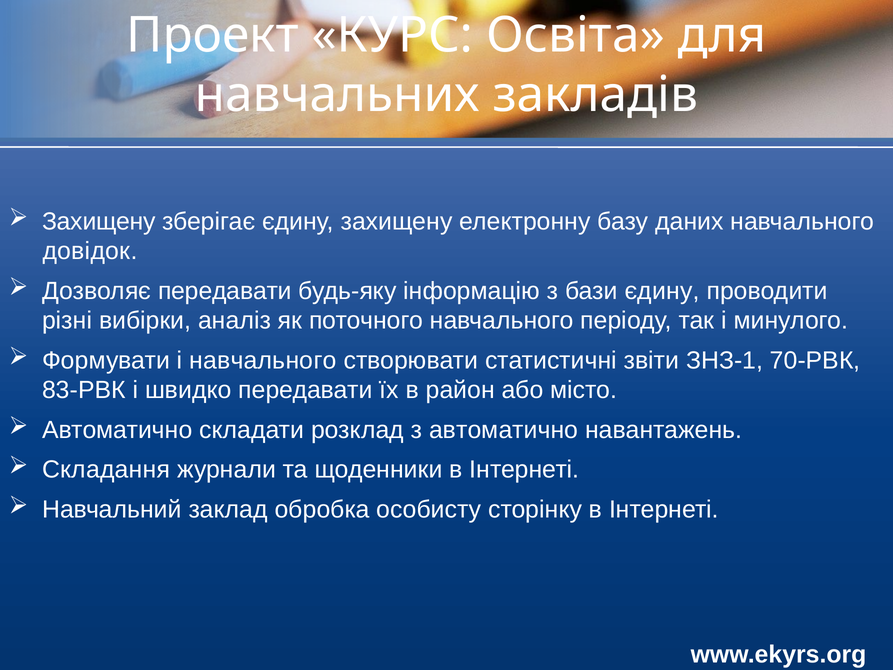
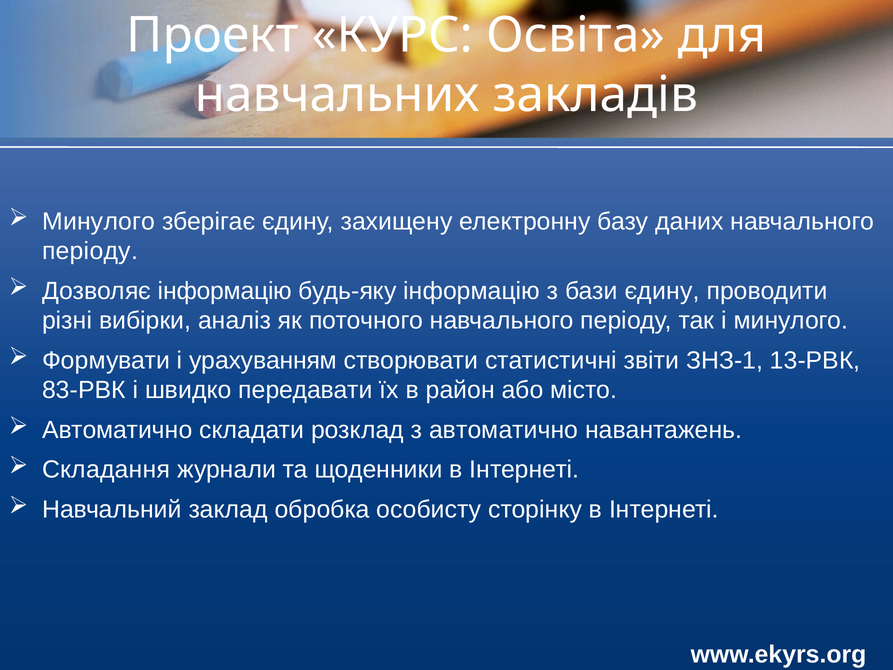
Захищену: Захищену -> Минулого (99, 221)
довідок: довідок -> періоду (90, 251)
Дозволяє передавати: передавати -> інформацію (225, 291)
і навчального: навчального -> урахуванням (263, 360)
70-РВК: 70-РВК -> 13-РВК (815, 360)
